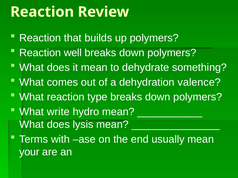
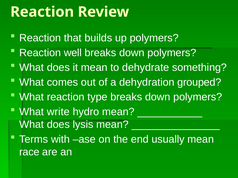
valence: valence -> grouped (199, 82)
your: your -> race (29, 152)
